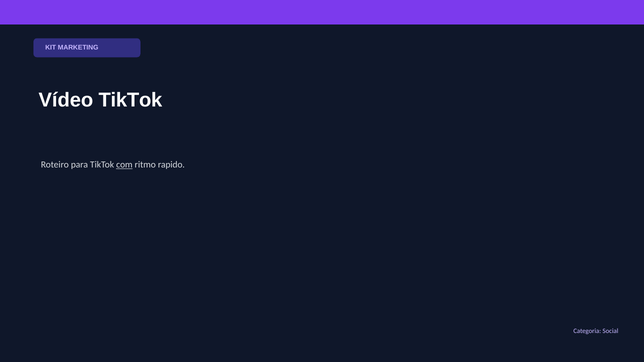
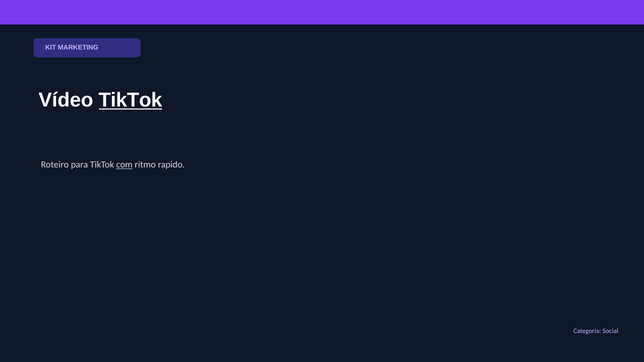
TikTok underline: none -> present (130, 100)
